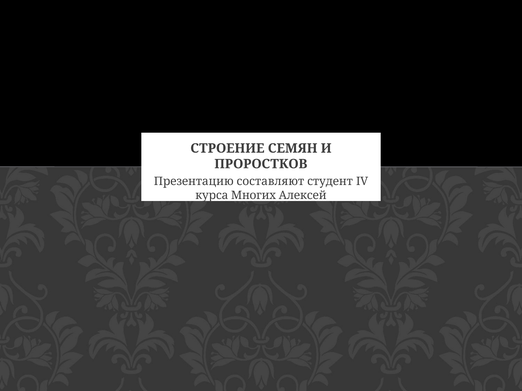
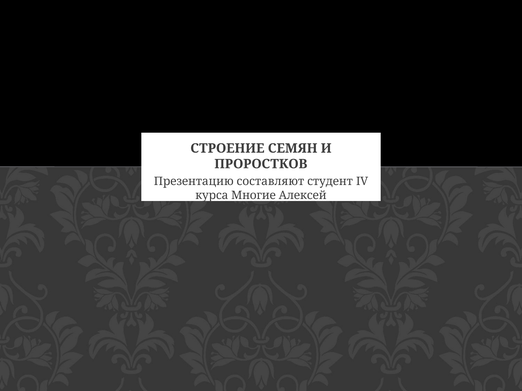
Многих: Многих -> Многие (254, 196)
